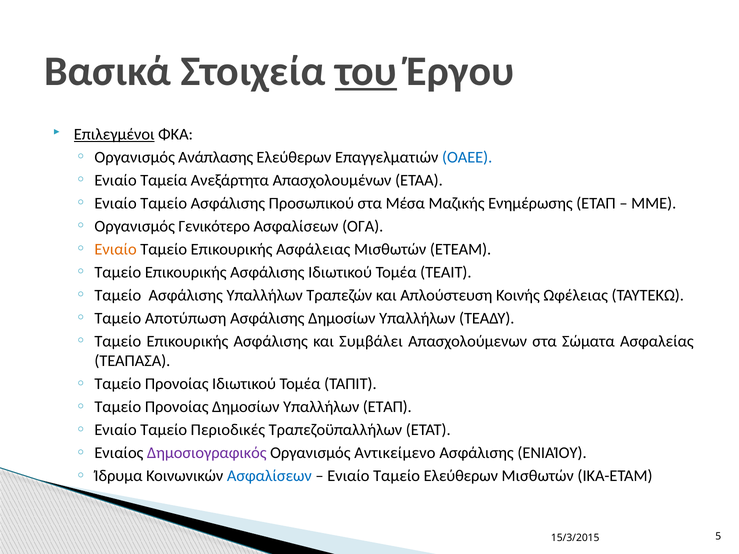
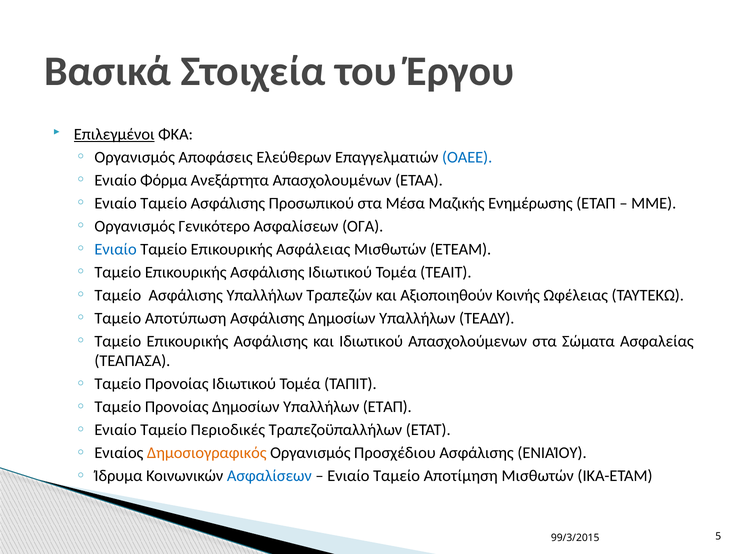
του underline: present -> none (366, 71)
Ανάπλασης: Ανάπλασης -> Αποφάσεις (216, 157)
Ταμεία: Ταμεία -> Φόρμα (164, 180)
Ενιαίο colour: orange -> blue (116, 249)
Απλούστευση: Απλούστευση -> Αξιοποιηθούν (446, 295)
και Συμβάλει: Συμβάλει -> Ιδιωτικού (371, 341)
Δημοσιογραφικός colour: purple -> orange (207, 453)
Αντικείμενο: Αντικείμενο -> Προσχέδιου (395, 453)
Ταμείο Ελεύθερων: Ελεύθερων -> Αποτίμηση (461, 476)
15/3/2015: 15/3/2015 -> 99/3/2015 (575, 538)
